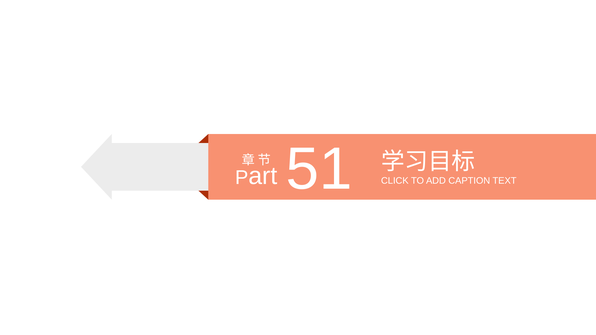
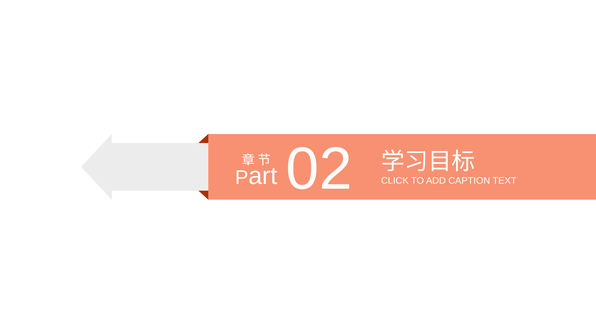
51: 51 -> 02 (319, 169)
